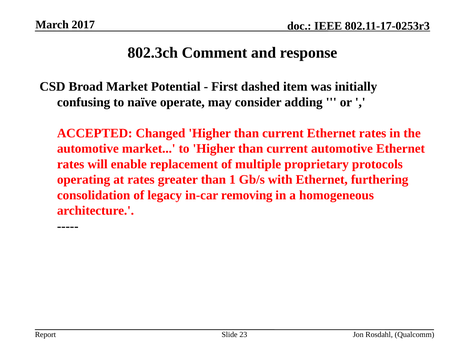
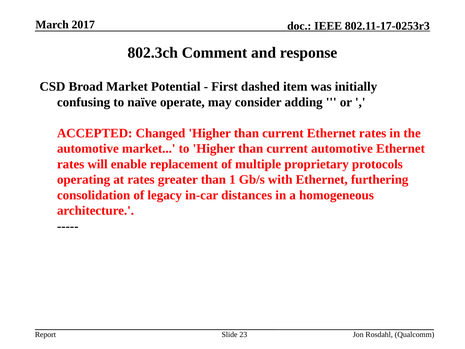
removing: removing -> distances (247, 195)
